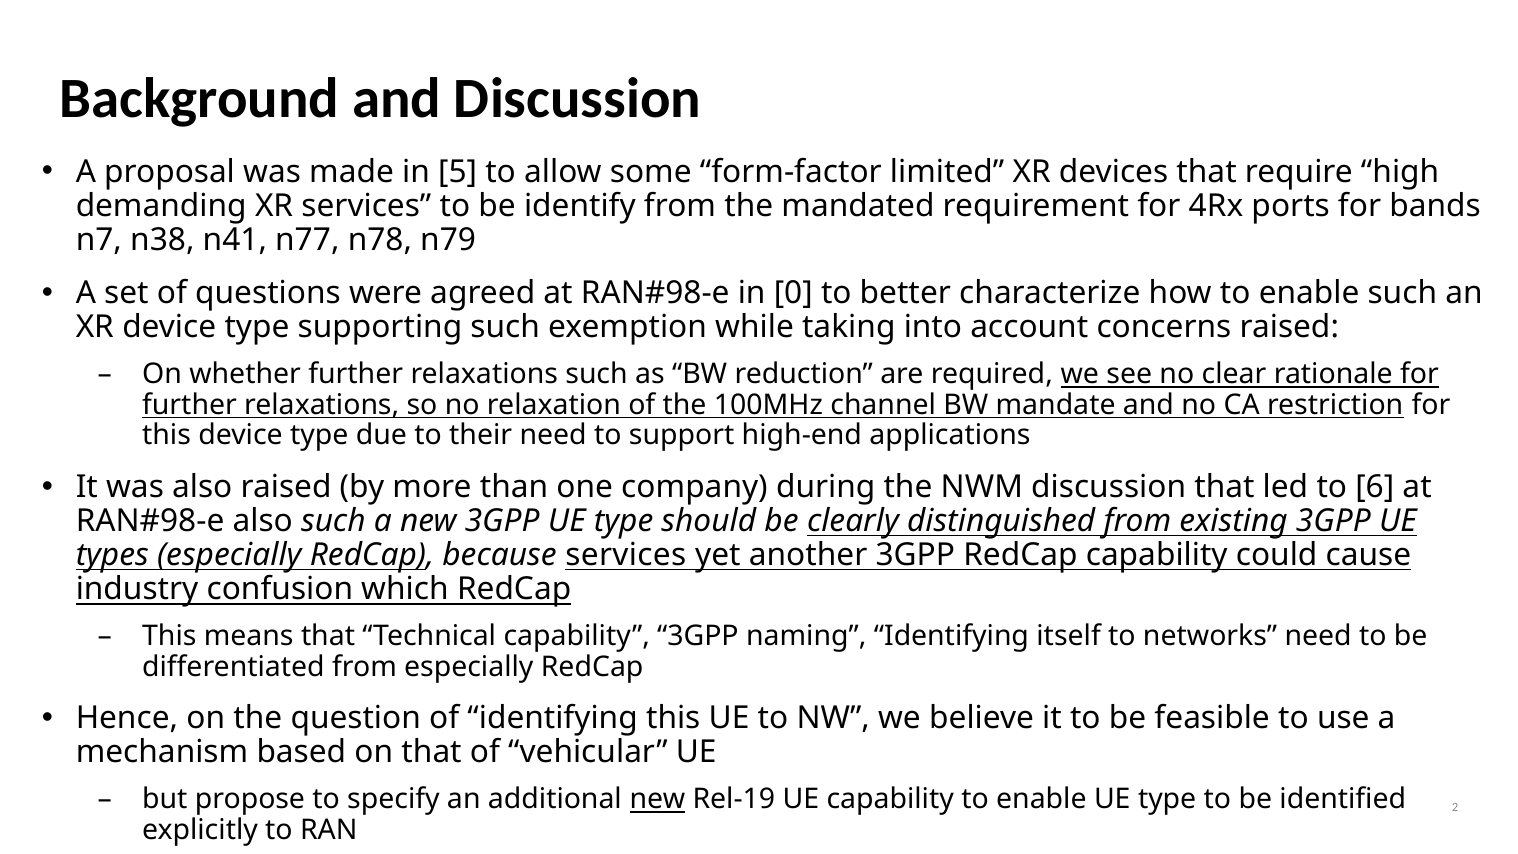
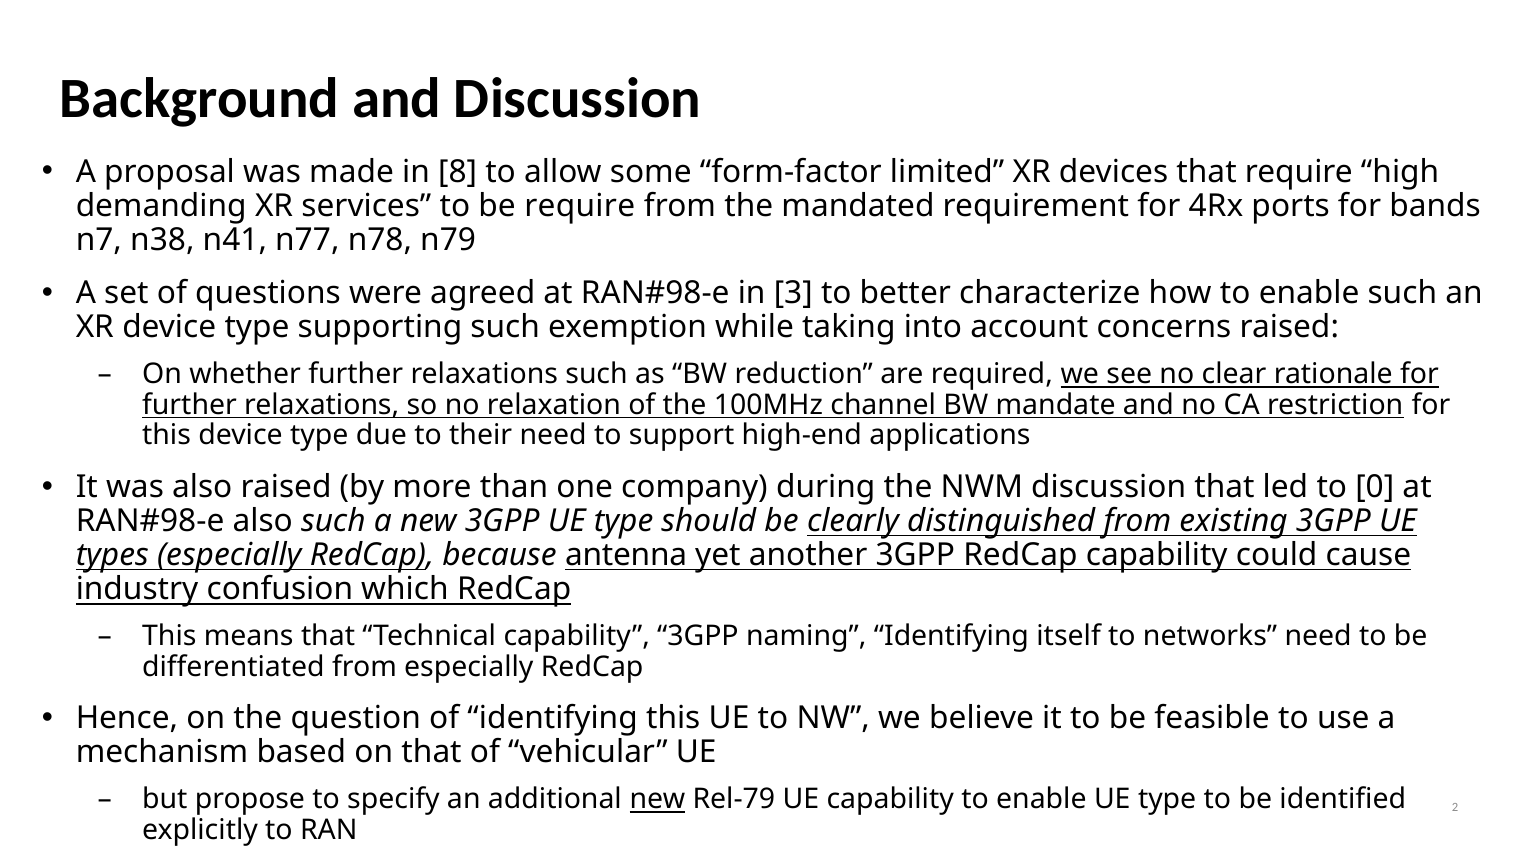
5: 5 -> 8 (458, 172)
be identify: identify -> require (580, 206)
0: 0 -> 3 (793, 293)
6: 6 -> 0 (1375, 487)
because services: services -> antenna (626, 555)
Rel-19: Rel-19 -> Rel-79 (734, 799)
